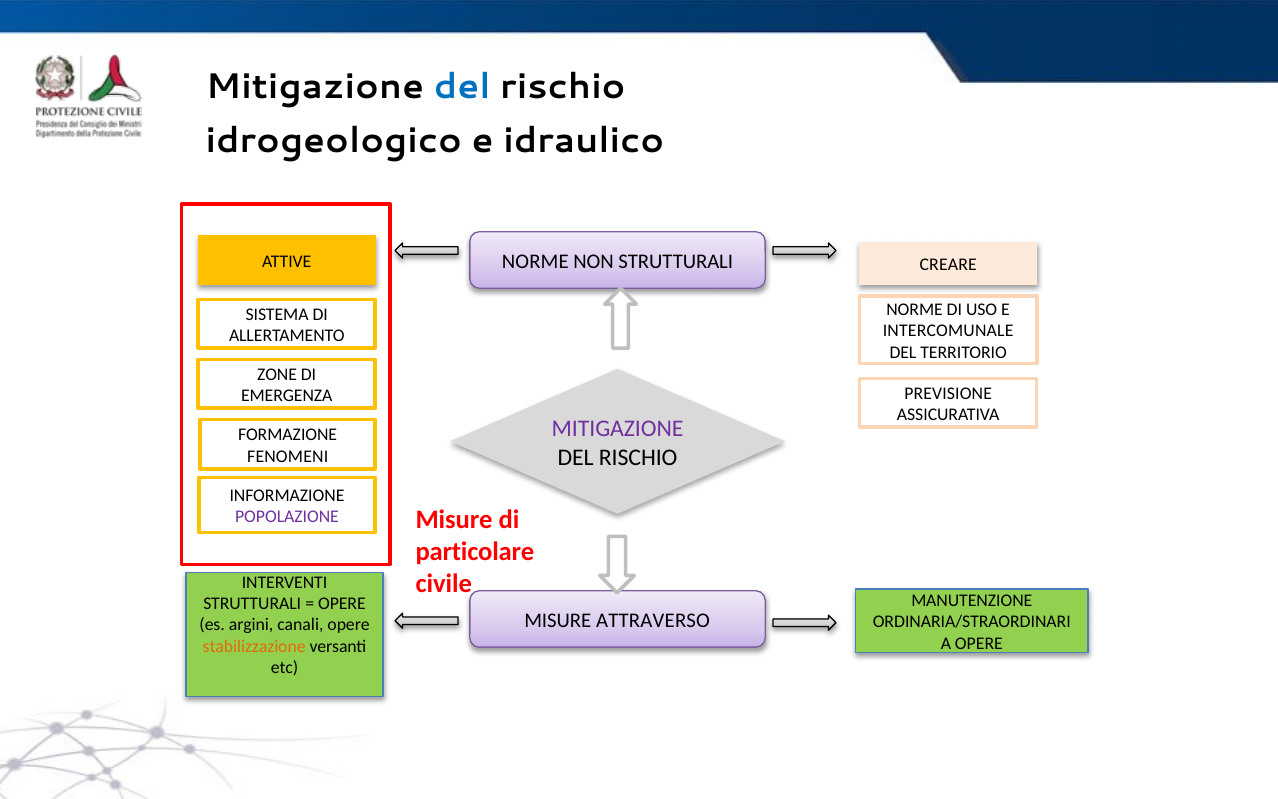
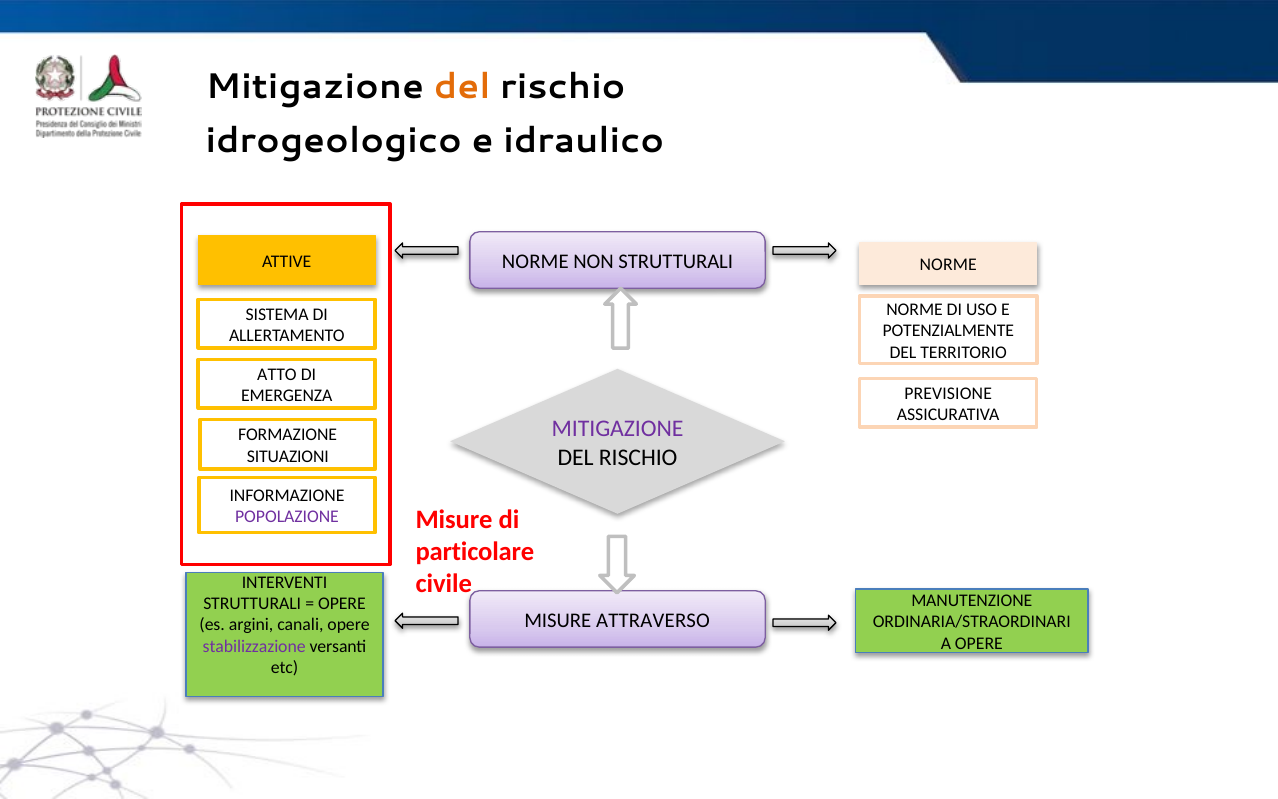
del colour: blue -> orange (462, 87)
CREARE: CREARE -> NORME (948, 265)
INTERCOMUNALE: INTERCOMUNALE -> POTENZIALMENTE (948, 331)
ZONE: ZONE -> ATTO (277, 374)
FENOMENI: FENOMENI -> SITUAZIONI (288, 456)
stabilizzazione colour: orange -> purple (254, 646)
